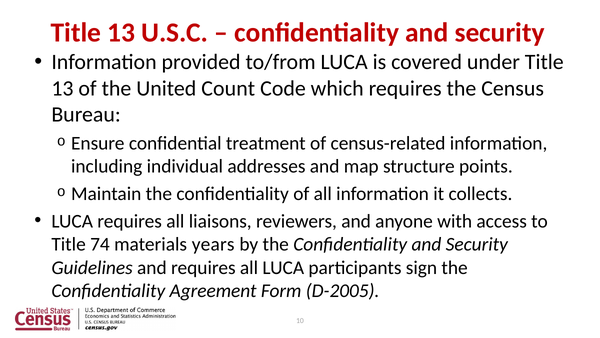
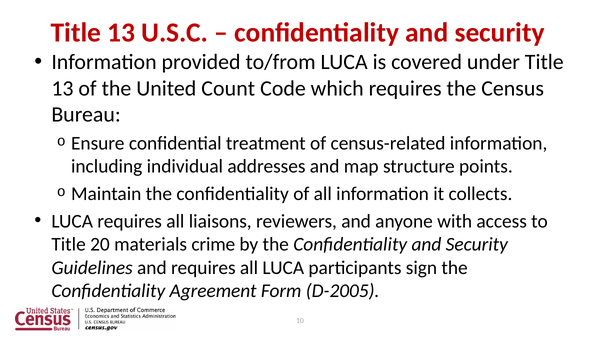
74: 74 -> 20 (100, 244)
years: years -> crime (213, 244)
